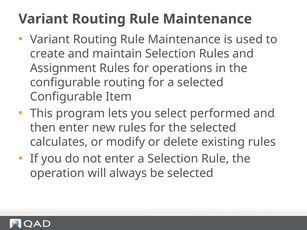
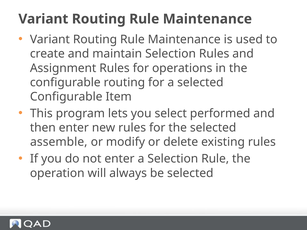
calculates: calculates -> assemble (59, 142)
